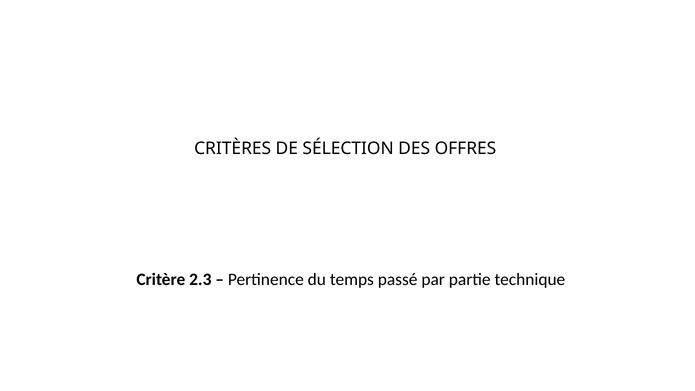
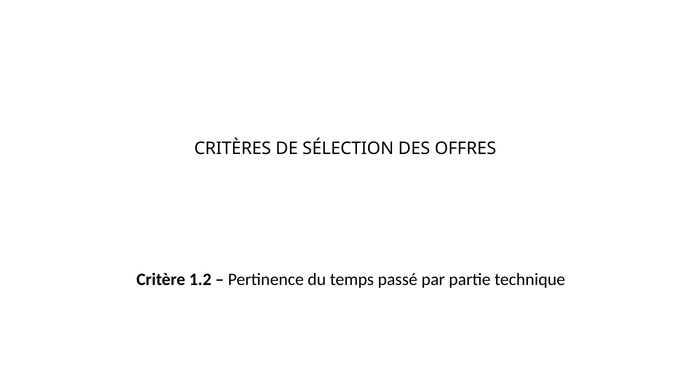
2.3: 2.3 -> 1.2 (200, 280)
